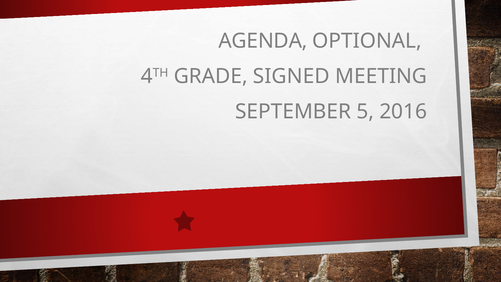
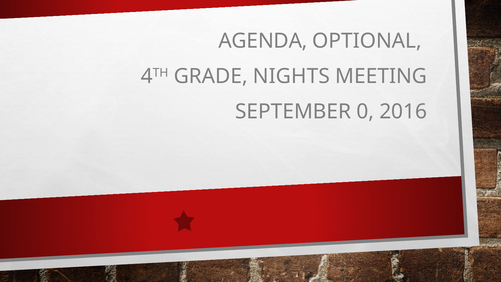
SIGNED: SIGNED -> NIGHTS (291, 76)
5: 5 -> 0 (365, 111)
